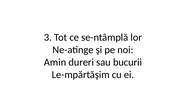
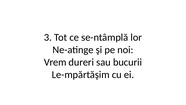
Amin: Amin -> Vrem (55, 62)
